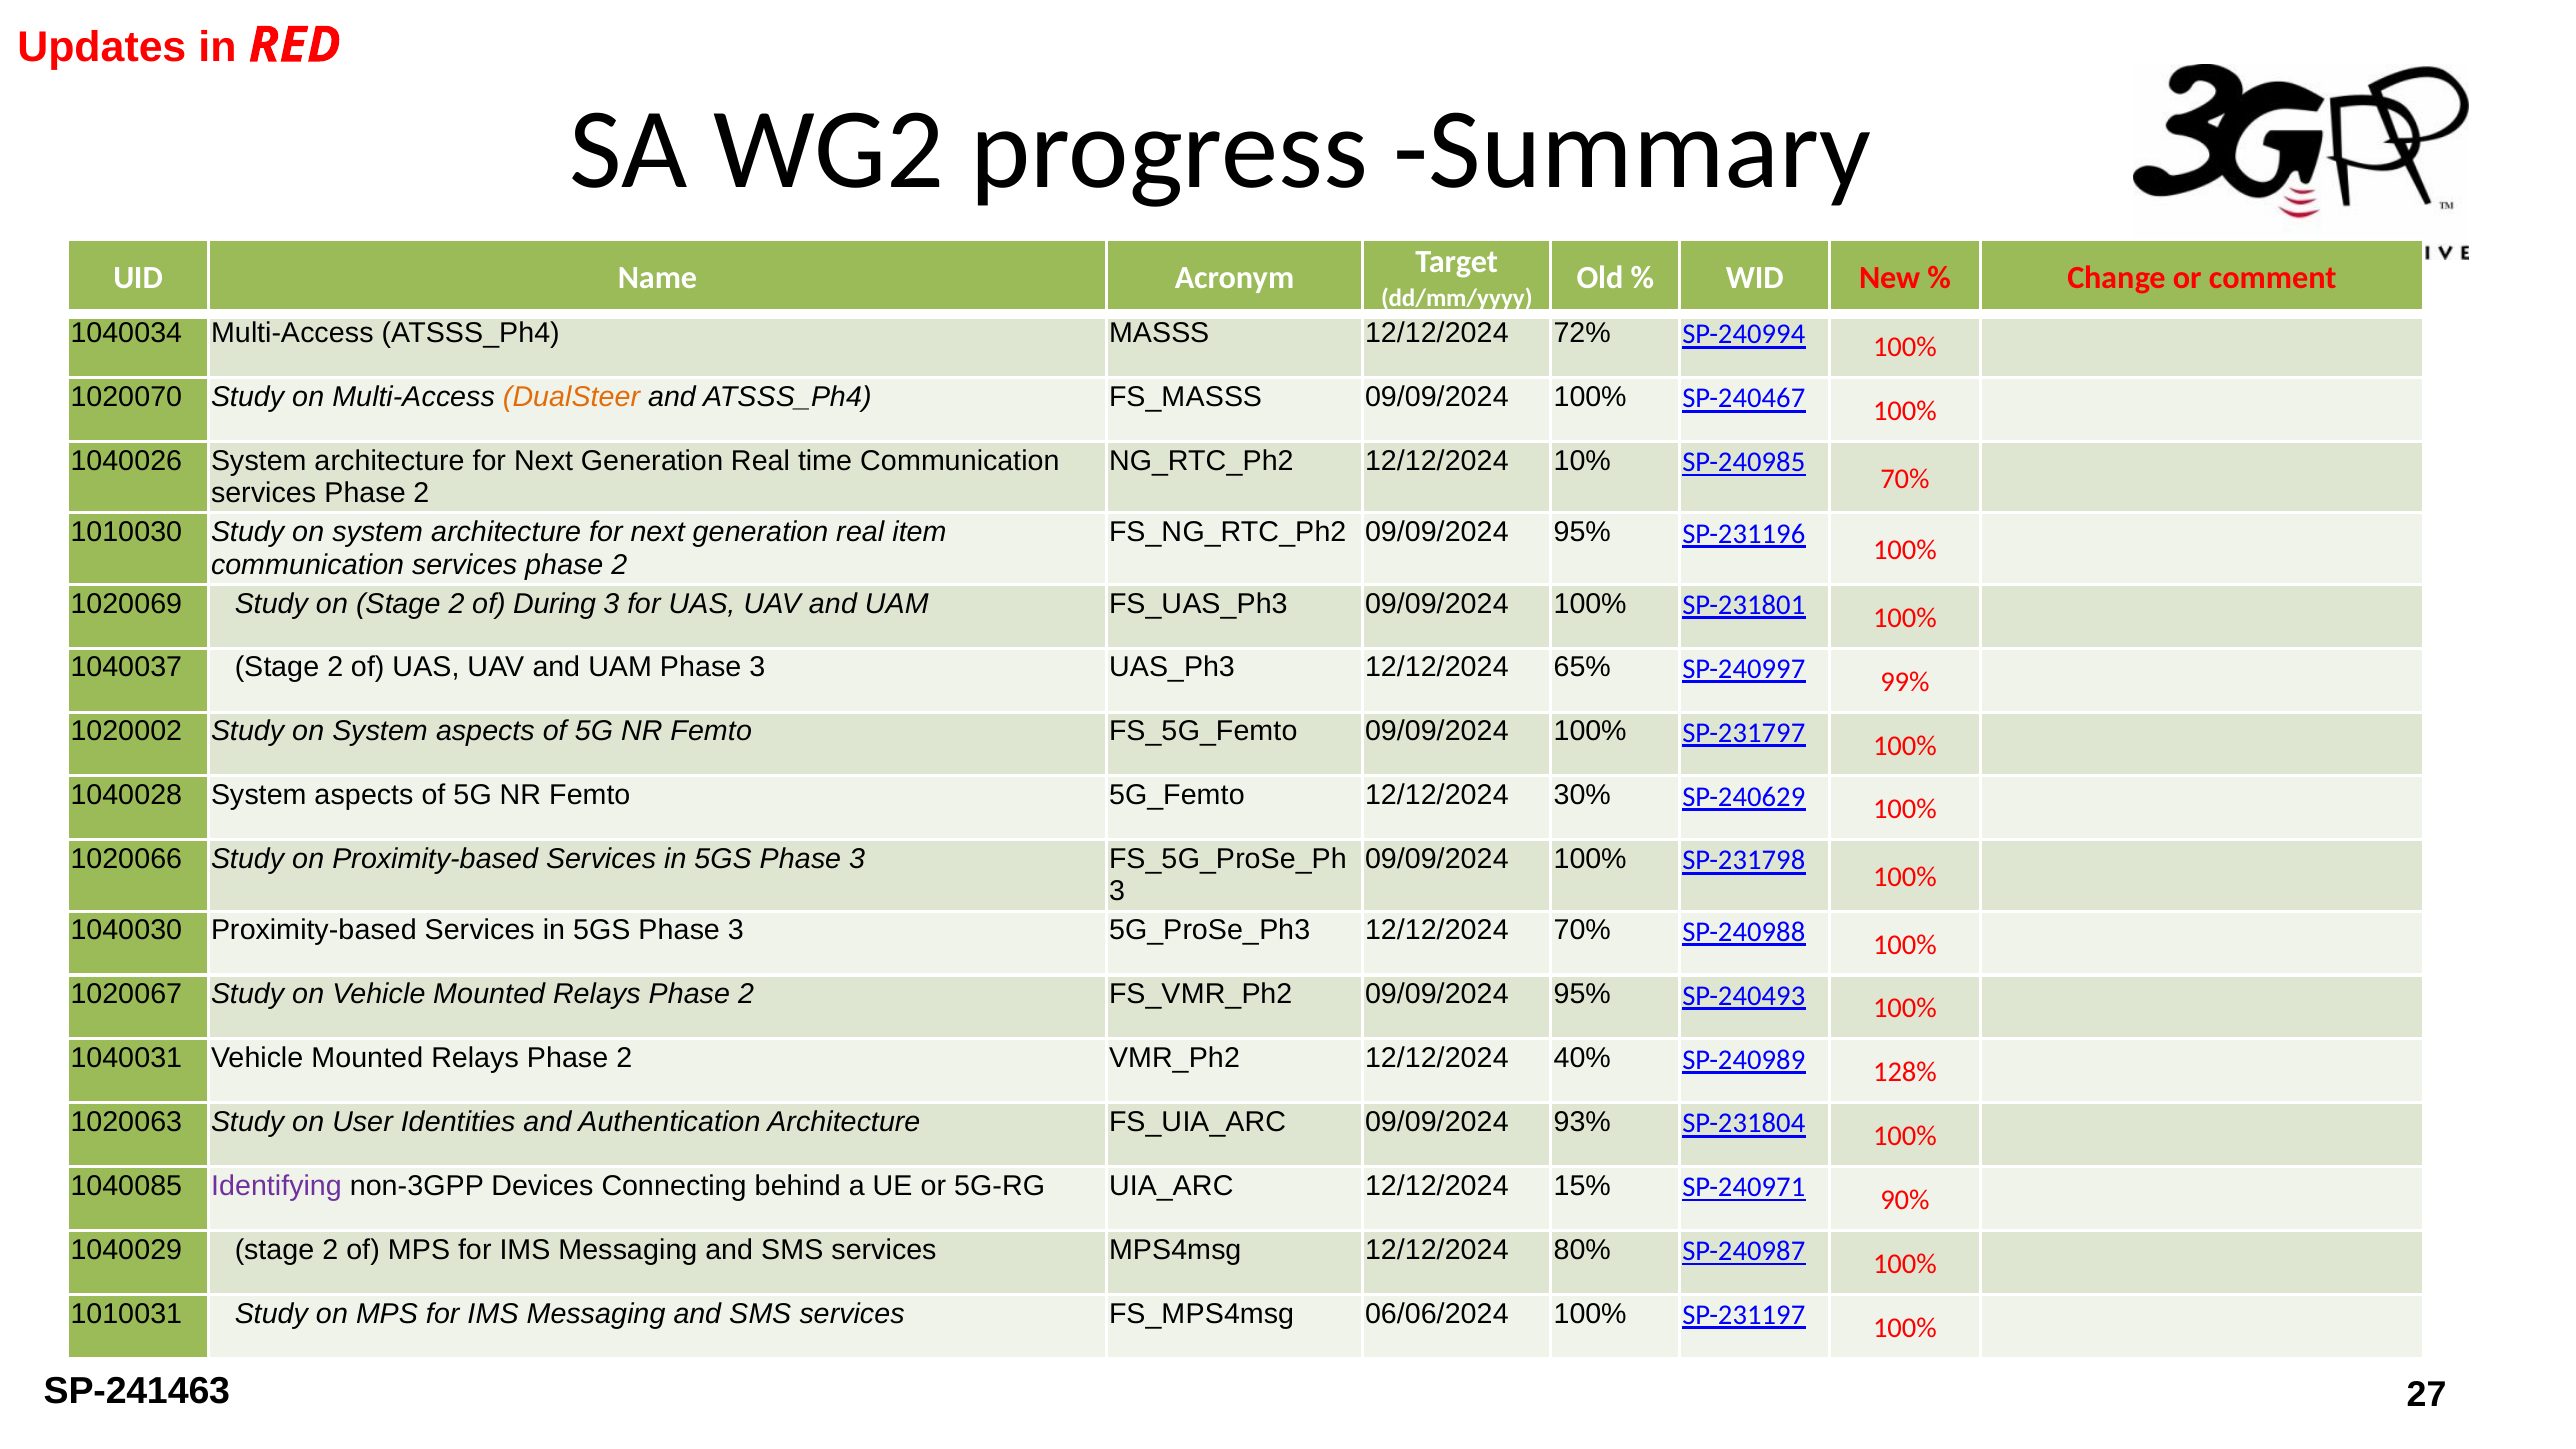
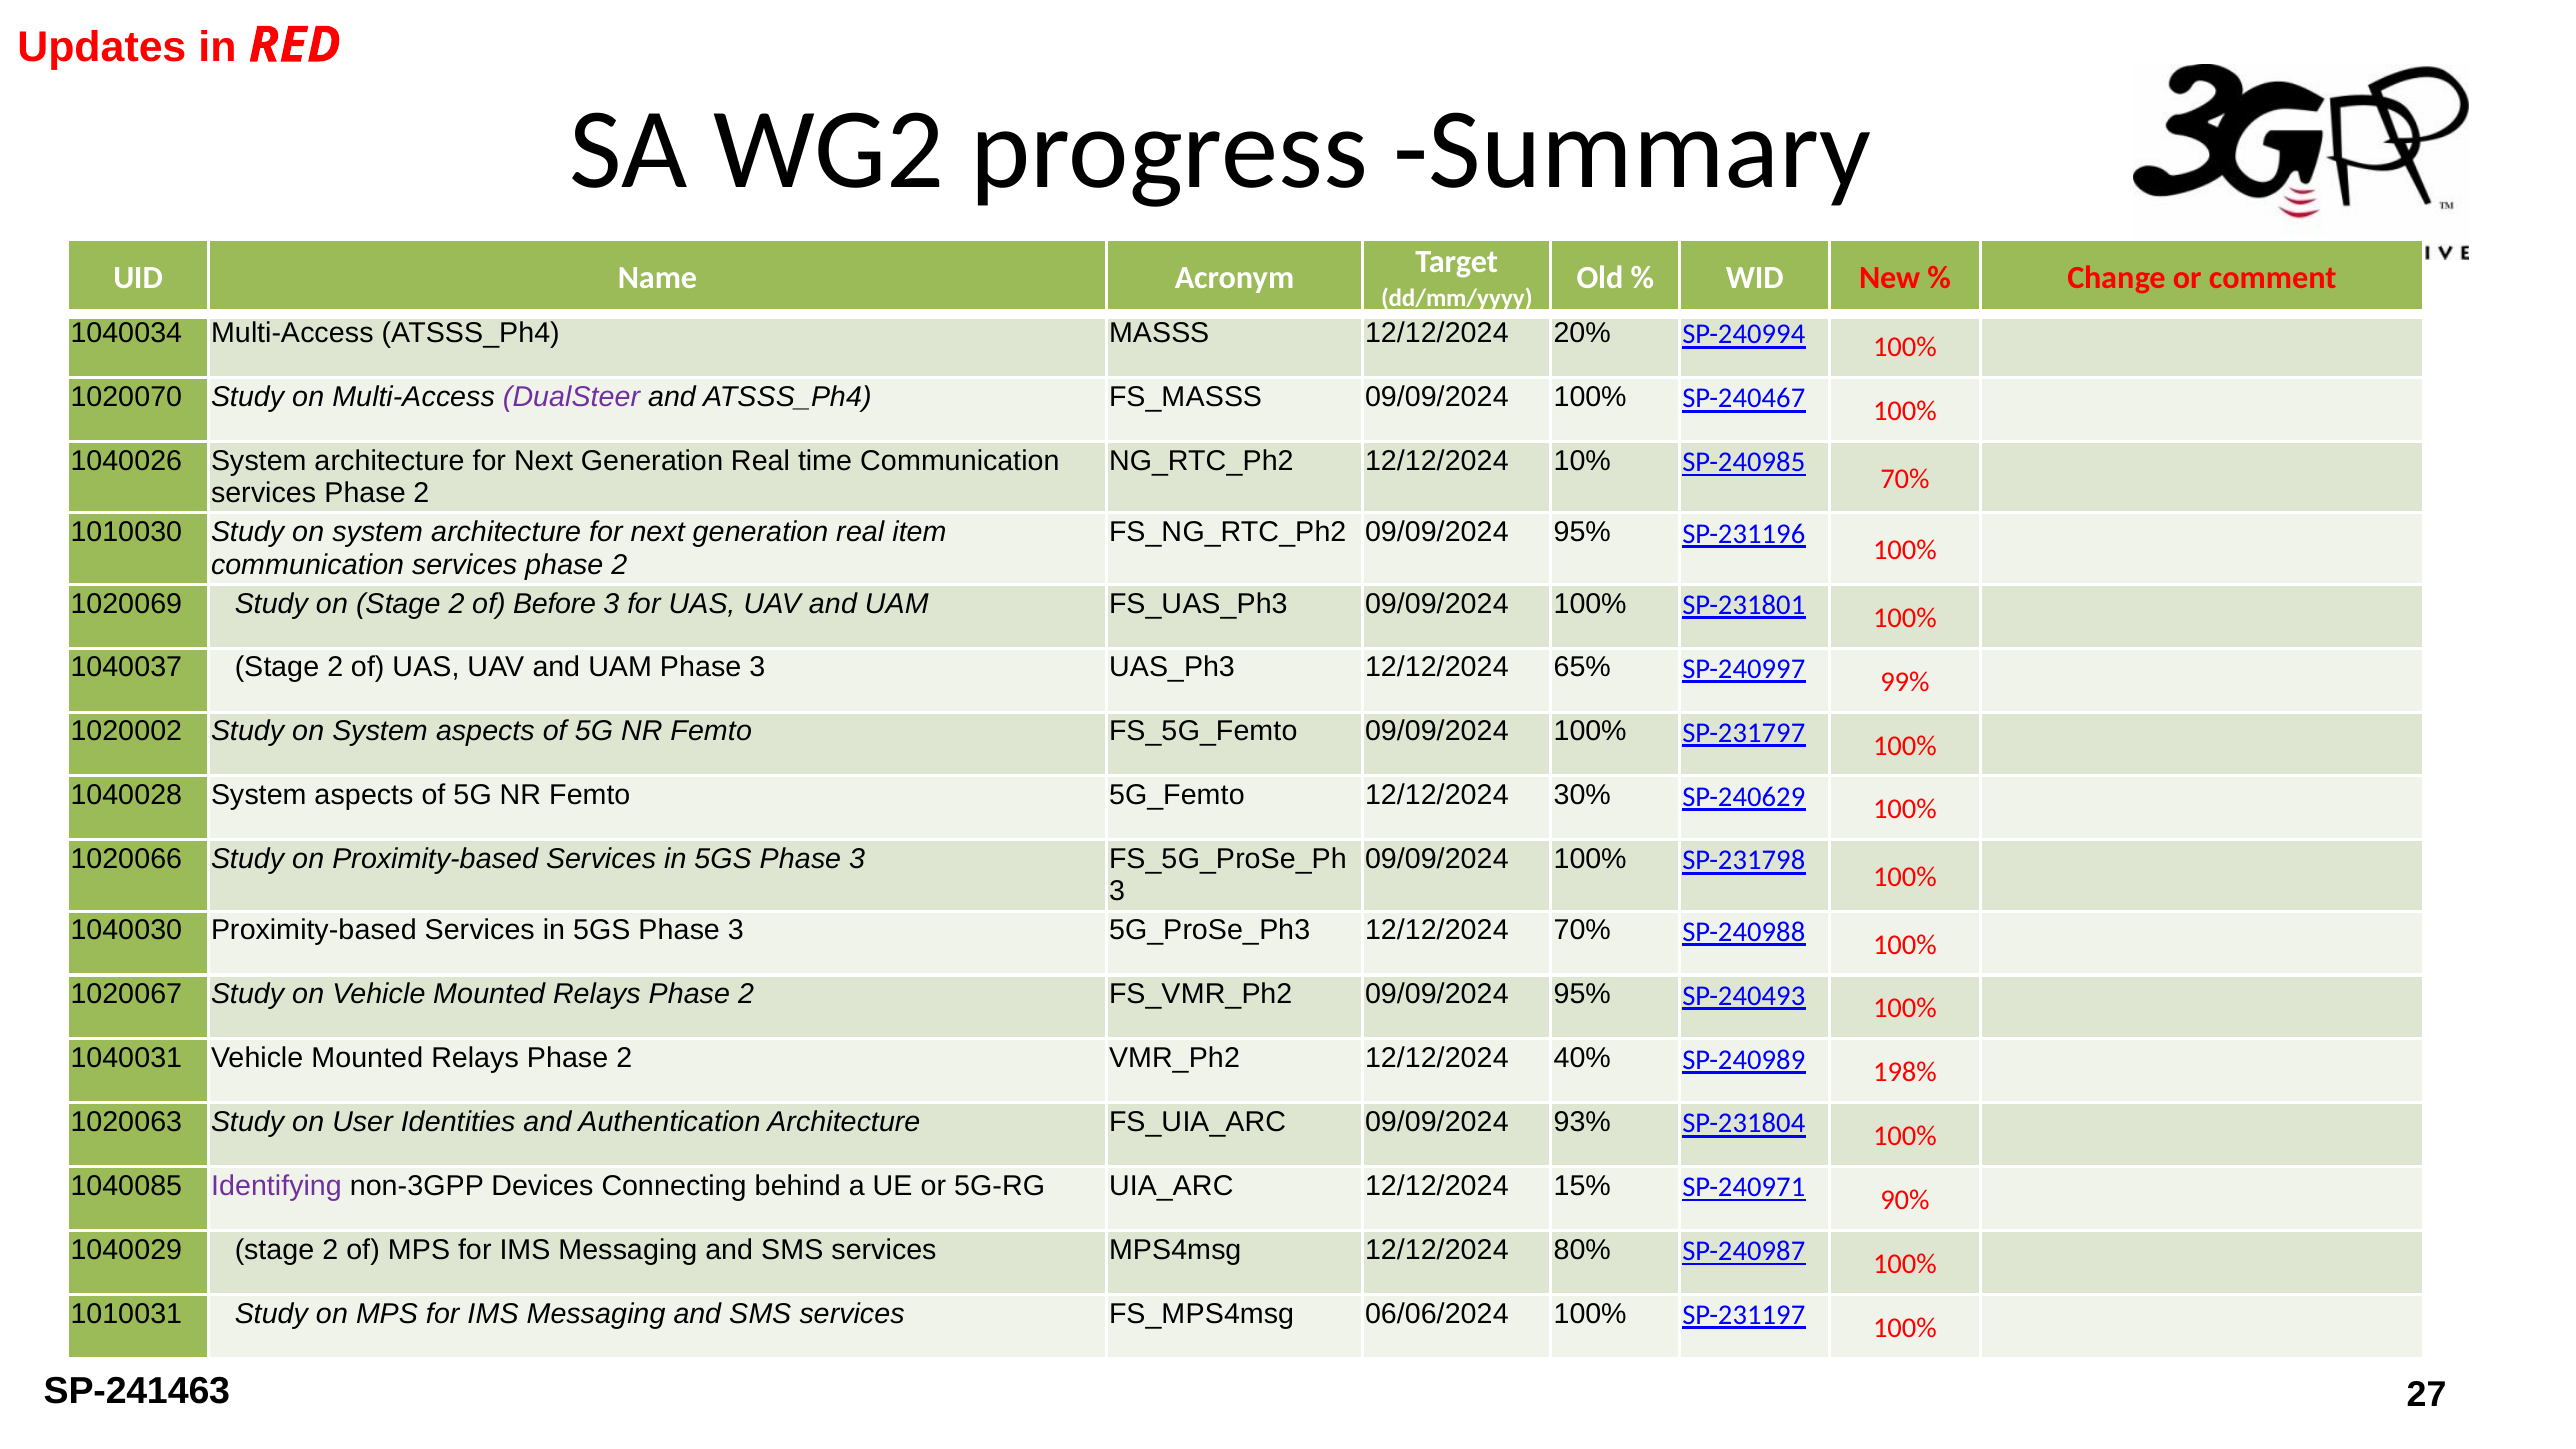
72%: 72% -> 20% (1582, 333)
DualSteer colour: orange -> purple (572, 397)
During: During -> Before (555, 604)
128%: 128% -> 198% (1905, 1072)
